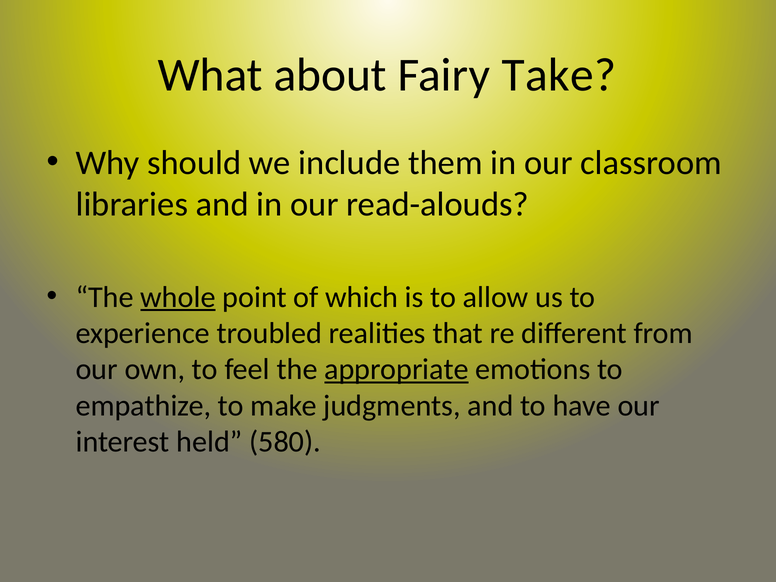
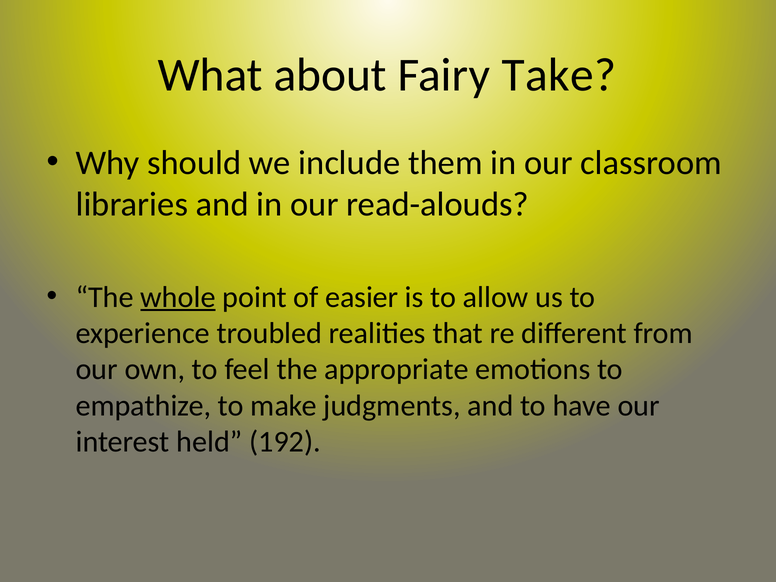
which: which -> easier (362, 297)
appropriate underline: present -> none (396, 370)
580: 580 -> 192 (285, 442)
